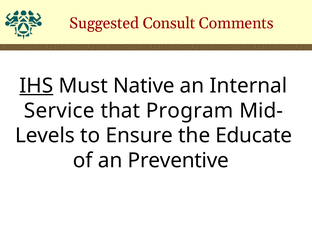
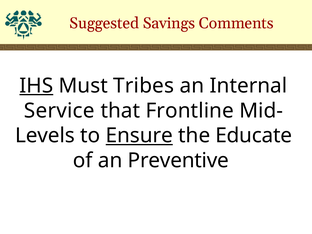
Consult: Consult -> Savings (169, 23)
Native: Native -> Tribes (144, 86)
Program: Program -> Frontline (190, 111)
Ensure underline: none -> present (139, 136)
